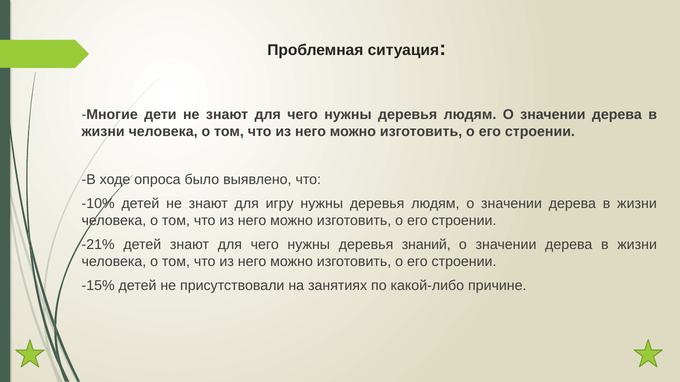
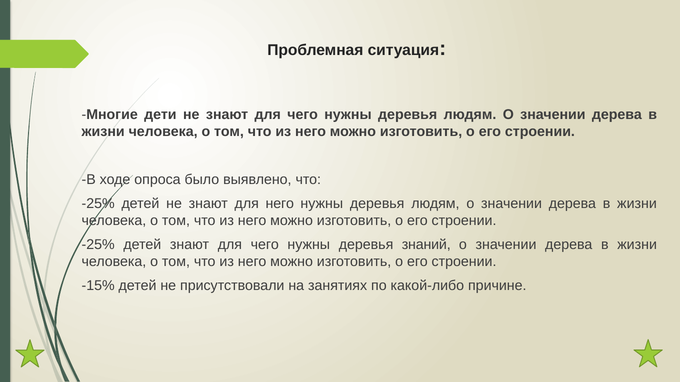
-10%: -10% -> -25% (98, 204)
для игру: игру -> него (280, 204)
-21%: -21% -> -25% (98, 245)
